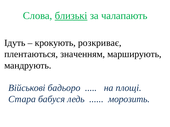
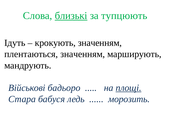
чалапають: чалапають -> тупцюють (124, 16)
крокують розкриває: розкриває -> значенням (100, 43)
площі underline: none -> present (129, 88)
